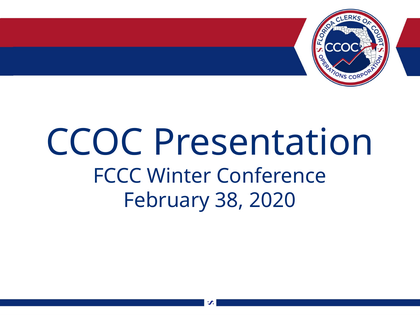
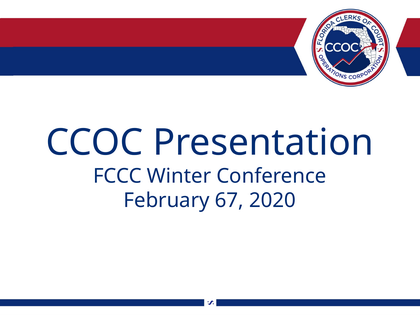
38: 38 -> 67 (229, 201)
